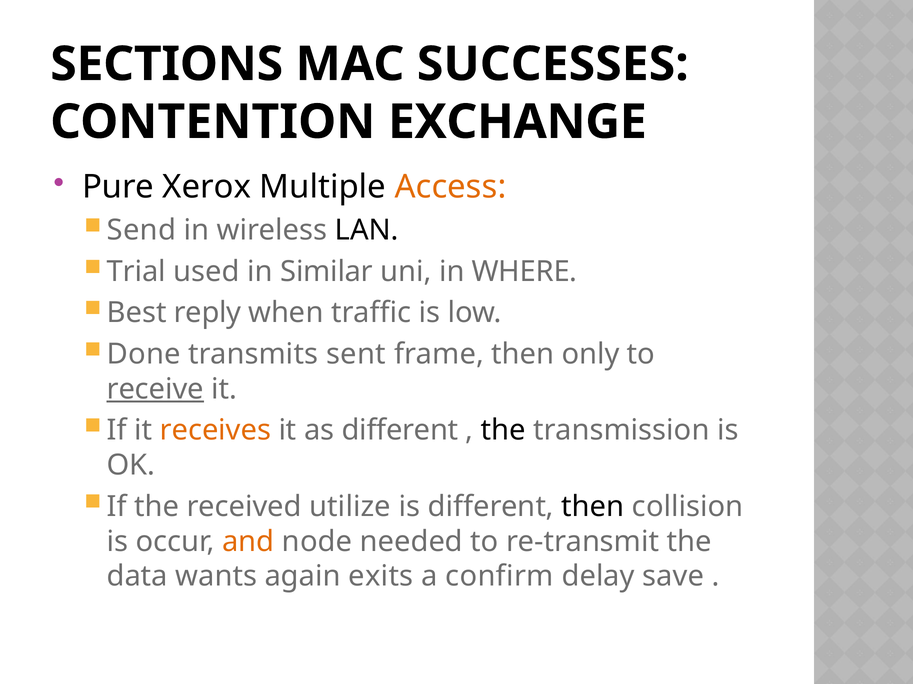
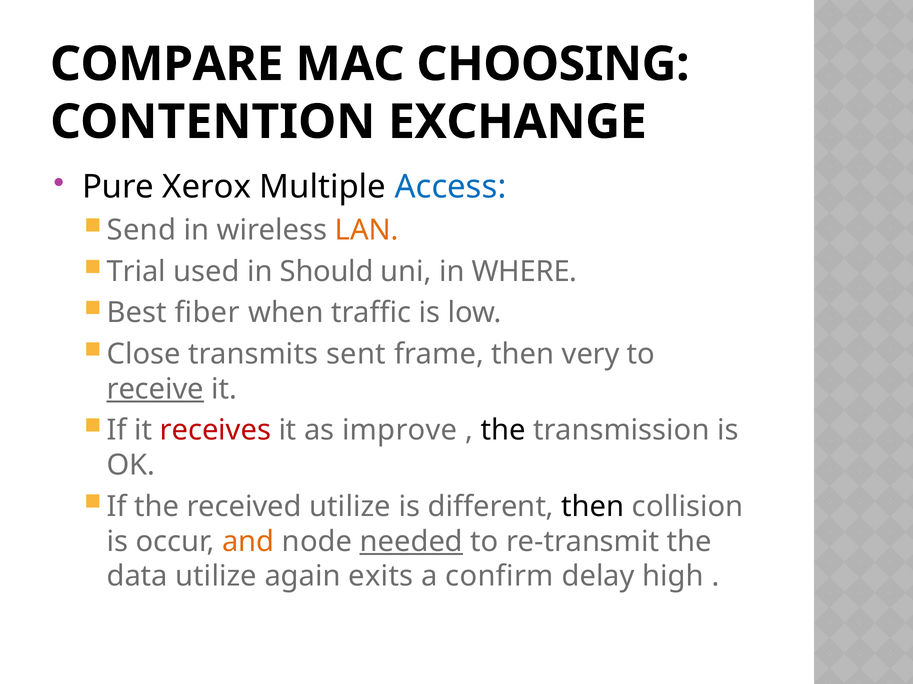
SECTIONS: SECTIONS -> COMPARE (167, 64)
SUCCESSES: SUCCESSES -> CHOOSING (553, 64)
Access colour: orange -> blue (451, 187)
LAN colour: black -> orange (367, 231)
Similar: Similar -> Should (327, 272)
reply: reply -> fiber (207, 313)
Done: Done -> Close (144, 355)
only: only -> very (591, 355)
receives colour: orange -> red (215, 431)
as different: different -> improve (400, 431)
needed underline: none -> present (411, 542)
data wants: wants -> utilize (216, 577)
save: save -> high (673, 577)
